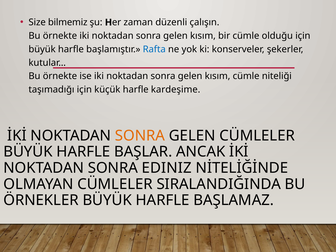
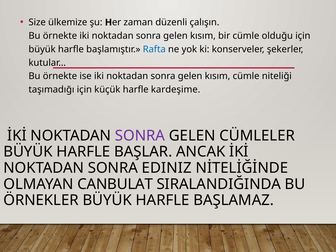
bilmemiz: bilmemiz -> ülkemize (68, 22)
SONRA colour: orange -> purple (140, 136)
OLMAYAN CÜMLELER: CÜMLELER -> CANBULAT (115, 184)
